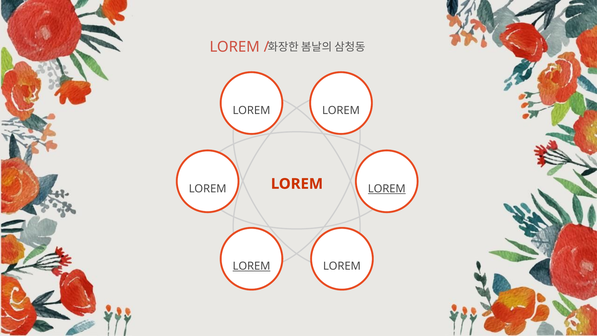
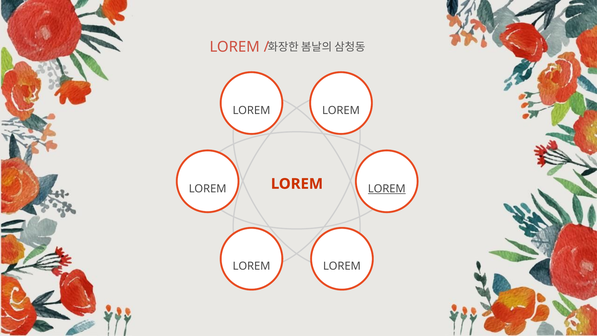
LOREM underline: present -> none (252, 266)
